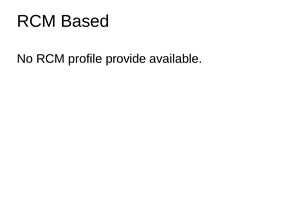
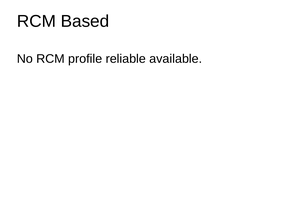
provide: provide -> reliable (126, 59)
